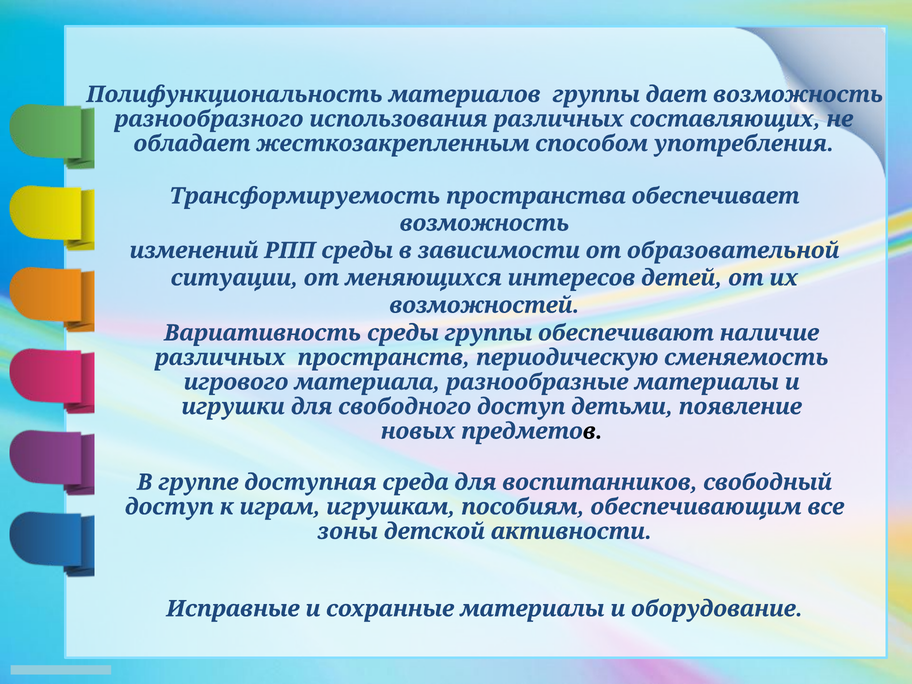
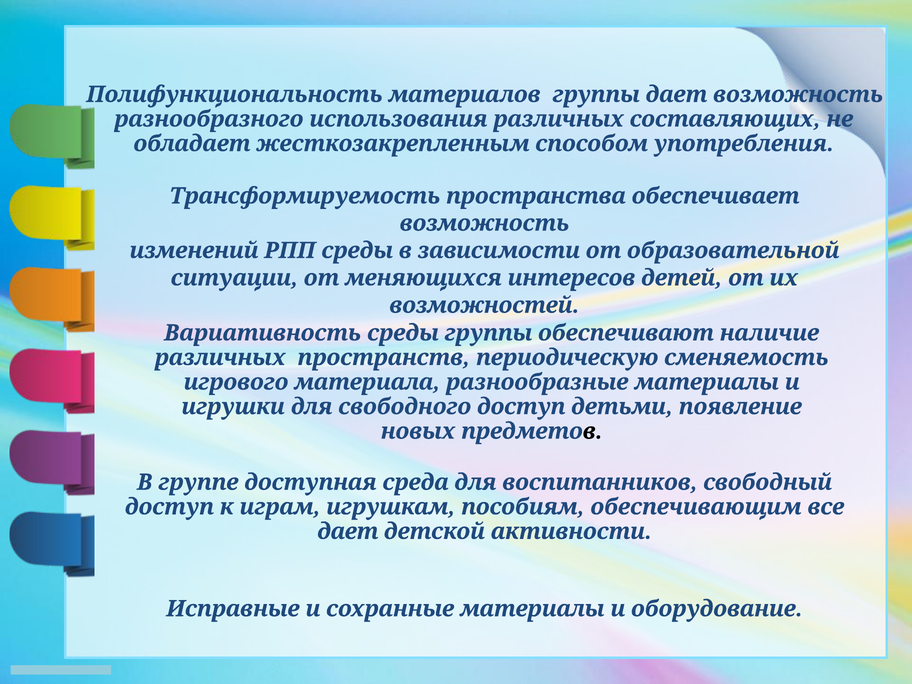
зоны: зоны -> дает (348, 531)
